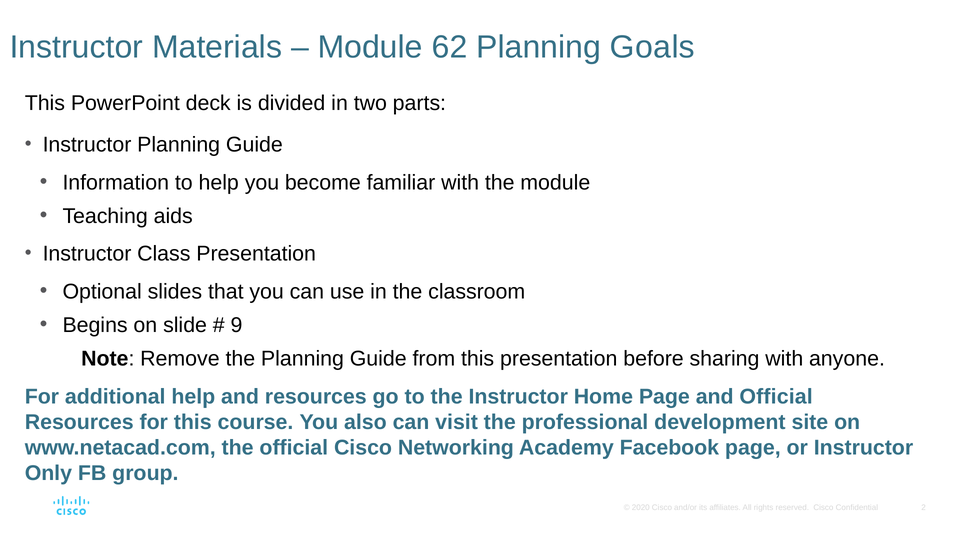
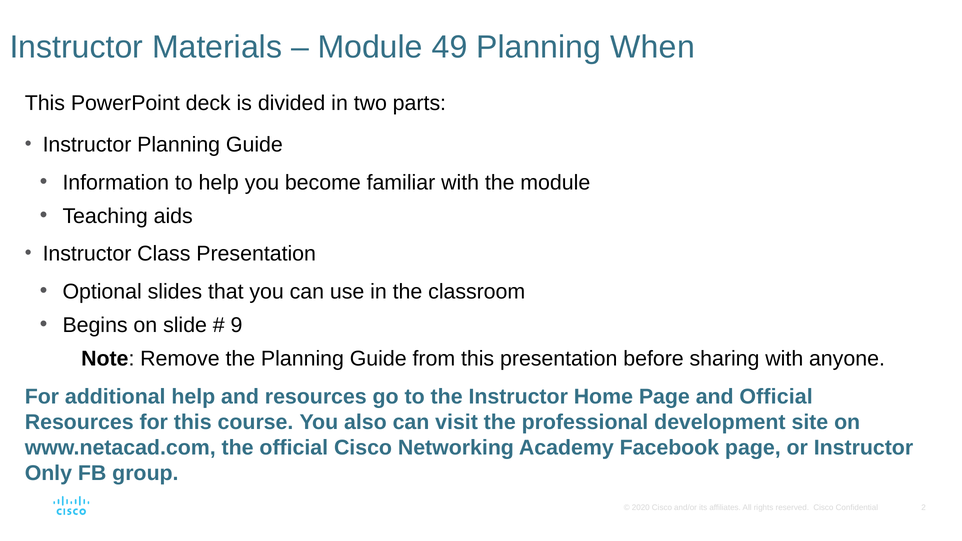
62: 62 -> 49 (450, 47)
Goals: Goals -> When (653, 47)
